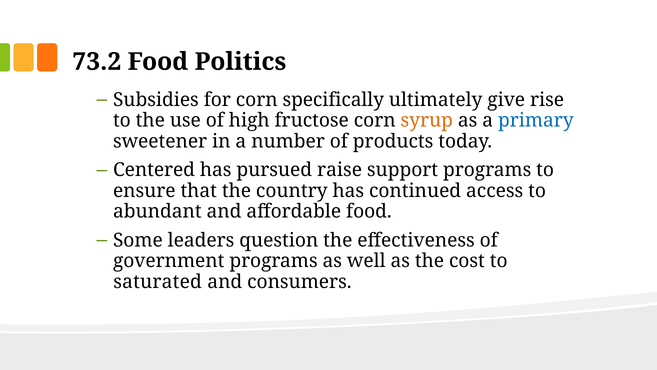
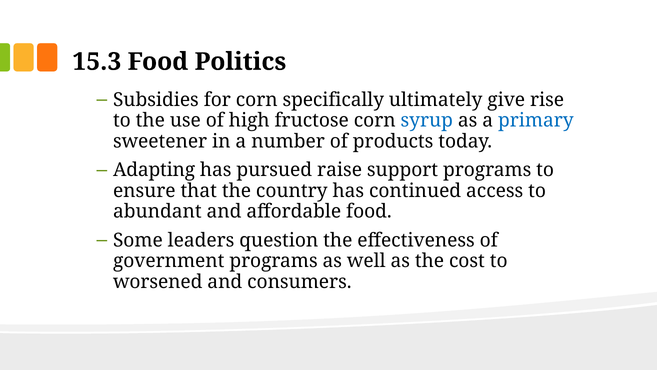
73.2: 73.2 -> 15.3 (97, 62)
syrup colour: orange -> blue (427, 120)
Centered: Centered -> Adapting (154, 170)
saturated: saturated -> worsened (158, 281)
